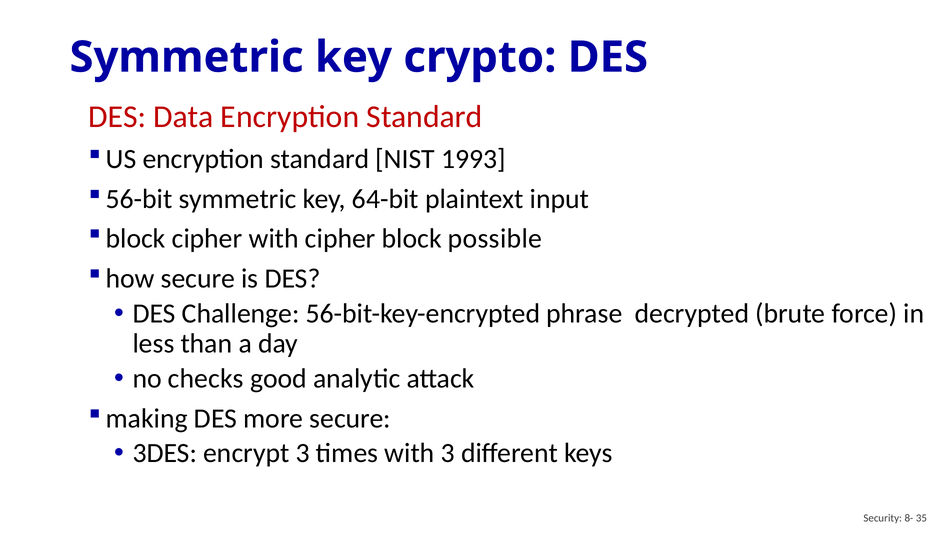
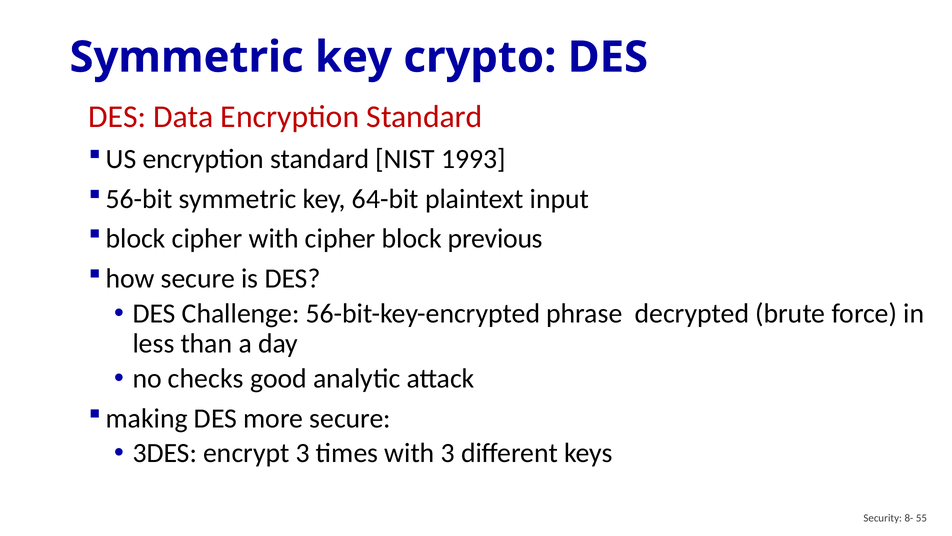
possible: possible -> previous (495, 239)
35: 35 -> 55 (921, 518)
